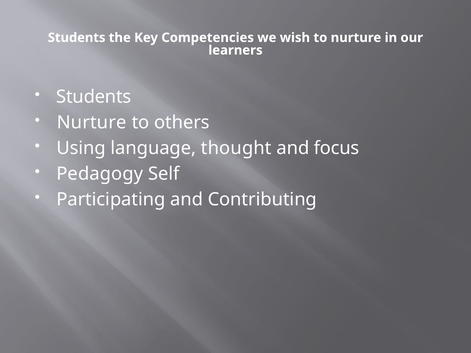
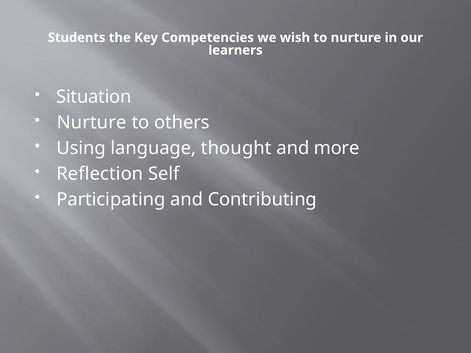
Students: Students -> Situation (94, 97)
focus: focus -> more (337, 148)
Pedagogy: Pedagogy -> Reflection (100, 174)
